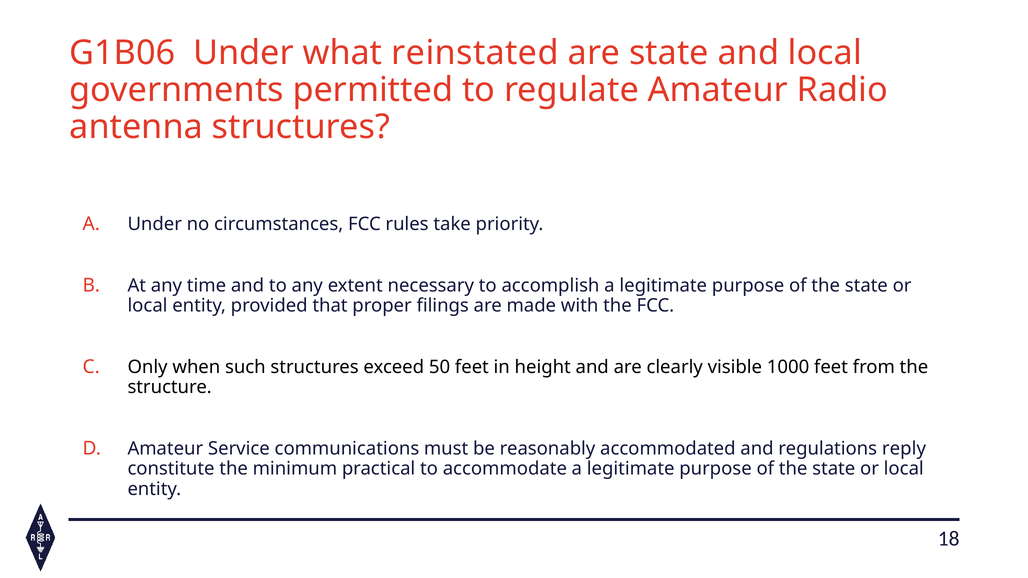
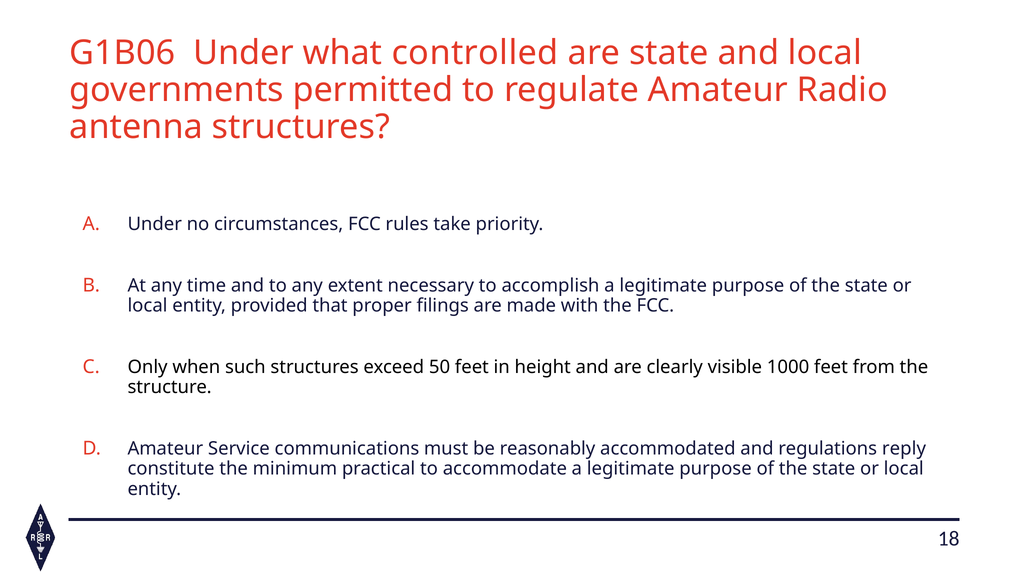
reinstated: reinstated -> controlled (475, 53)
